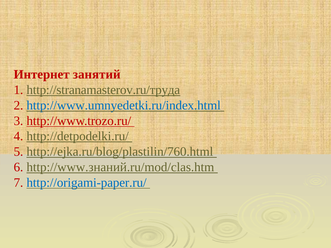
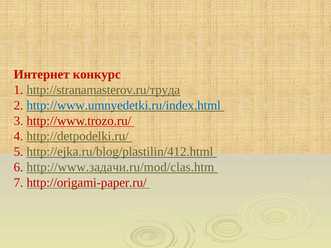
занятий: занятий -> конкурс (97, 75)
http://ejka.ru/blog/plastilin/760.html: http://ejka.ru/blog/plastilin/760.html -> http://ejka.ru/blog/plastilin/412.html (120, 152)
http://www.знаний.ru/mod/clas.htm: http://www.знаний.ru/mod/clas.htm -> http://www.задачи.ru/mod/clas.htm (120, 167)
http://origami-paper.ru/ colour: blue -> red (87, 183)
